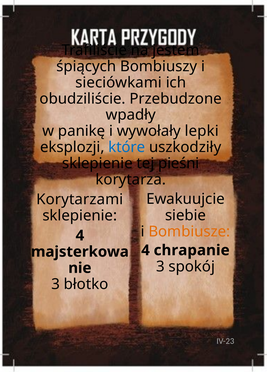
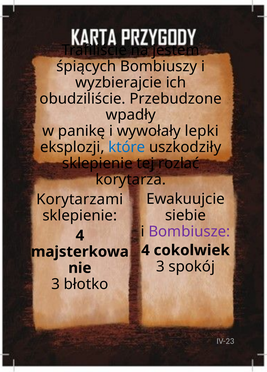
sieciówkami: sieciówkami -> wyzbierajcie (119, 82)
pieśni: pieśni -> rozlać (179, 163)
Bombiusze colour: orange -> purple (189, 231)
chrapanie: chrapanie -> cokolwiek (192, 250)
